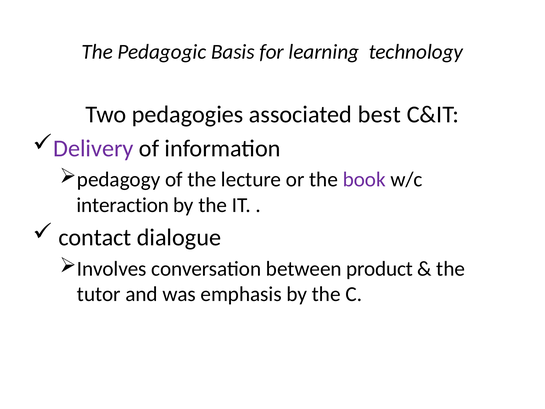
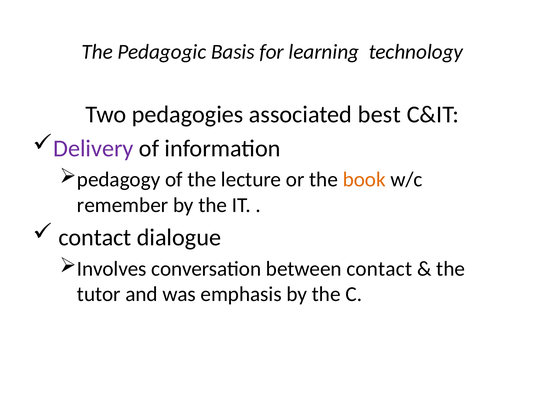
book colour: purple -> orange (364, 180)
interaction: interaction -> remember (123, 205)
between product: product -> contact (379, 269)
